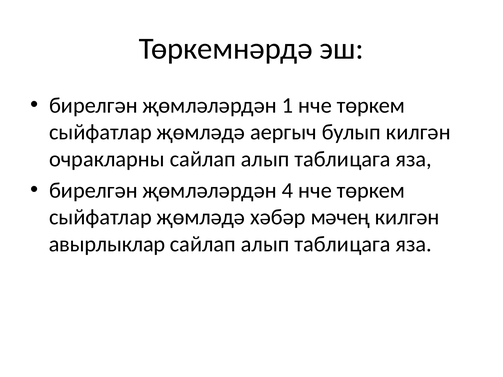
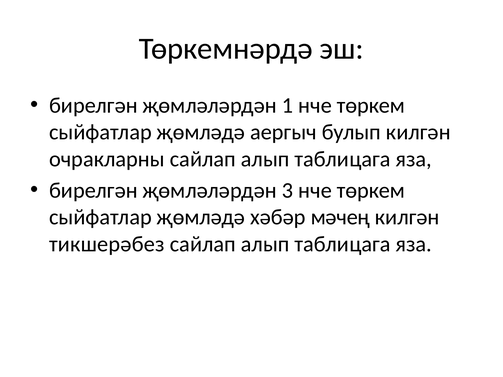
4: 4 -> 3 (288, 190)
авырлыклар: авырлыклар -> тикшерәбез (107, 244)
